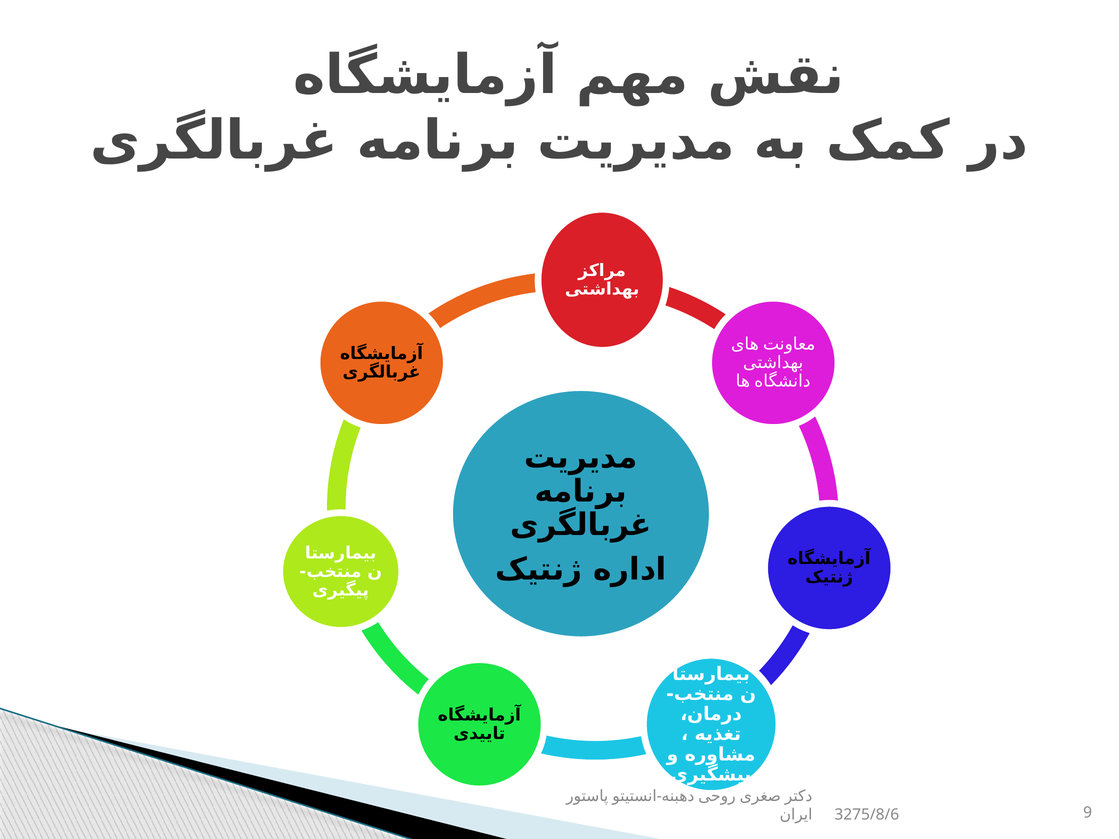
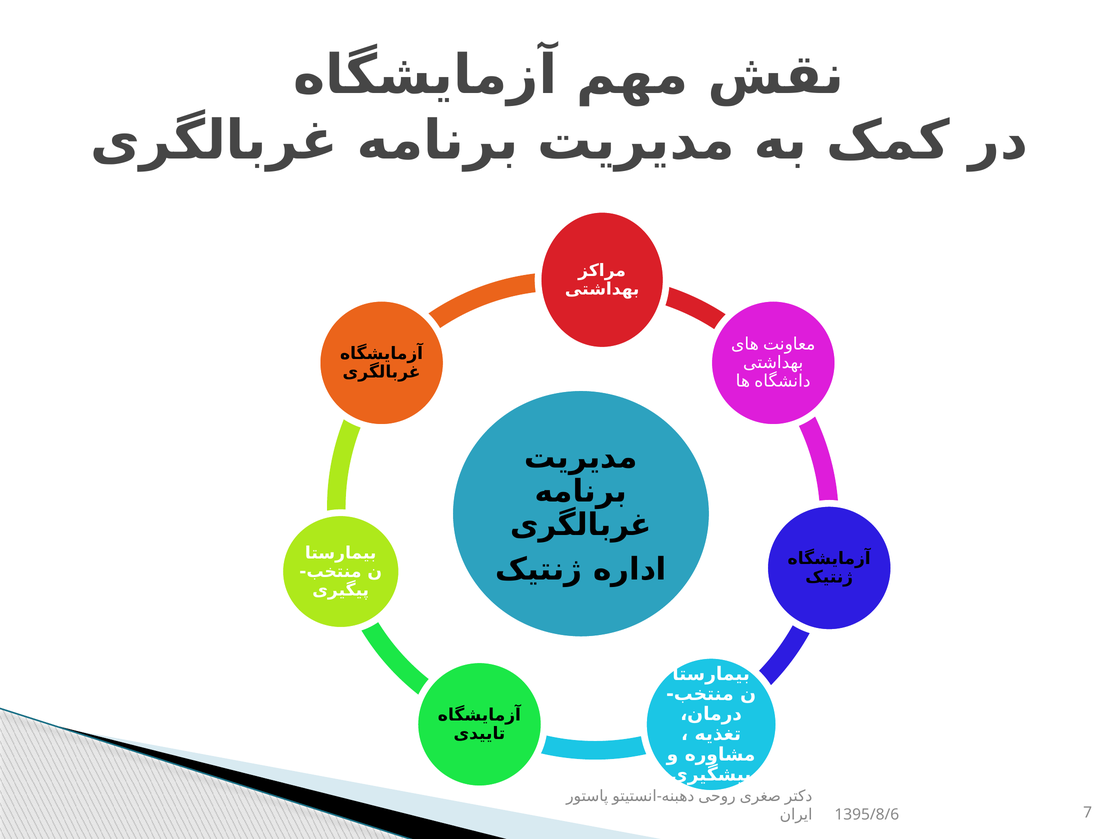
9: 9 -> 7 (1088, 813)
3275/8/6: 3275/8/6 -> 1395/8/6 (867, 815)
